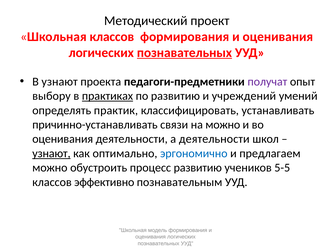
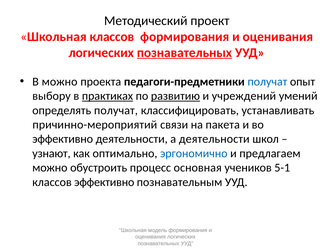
В узнают: узнают -> можно (60, 82)
получат colour: purple -> blue (267, 82)
развитию underline: none -> present (175, 96)
определять практик: практик -> получат (116, 110)
причинно-устанавливать: причинно-устанавливать -> причинно-мероприятий (95, 125)
на можно: можно -> пакета (223, 125)
оценивания: оценивания -> эффективно (63, 139)
узнают underline: present -> none (51, 154)
процесс развитию: развитию -> основная (198, 168)
5-5: 5-5 -> 5-1 (282, 168)
